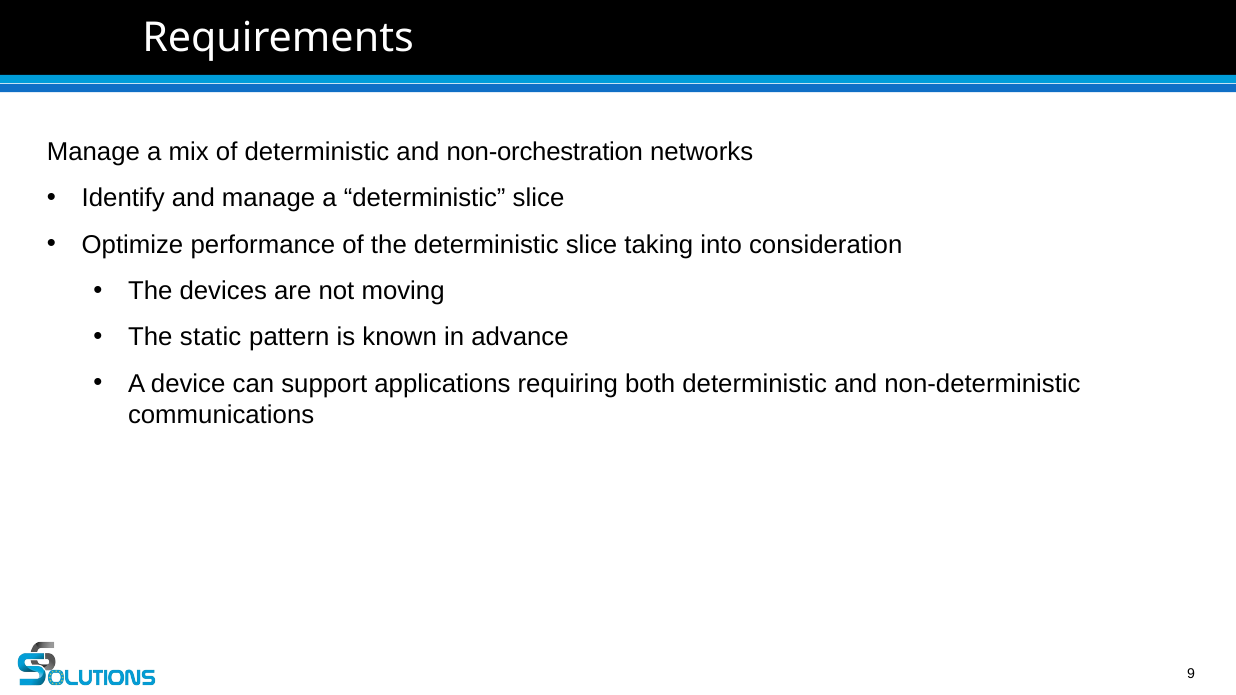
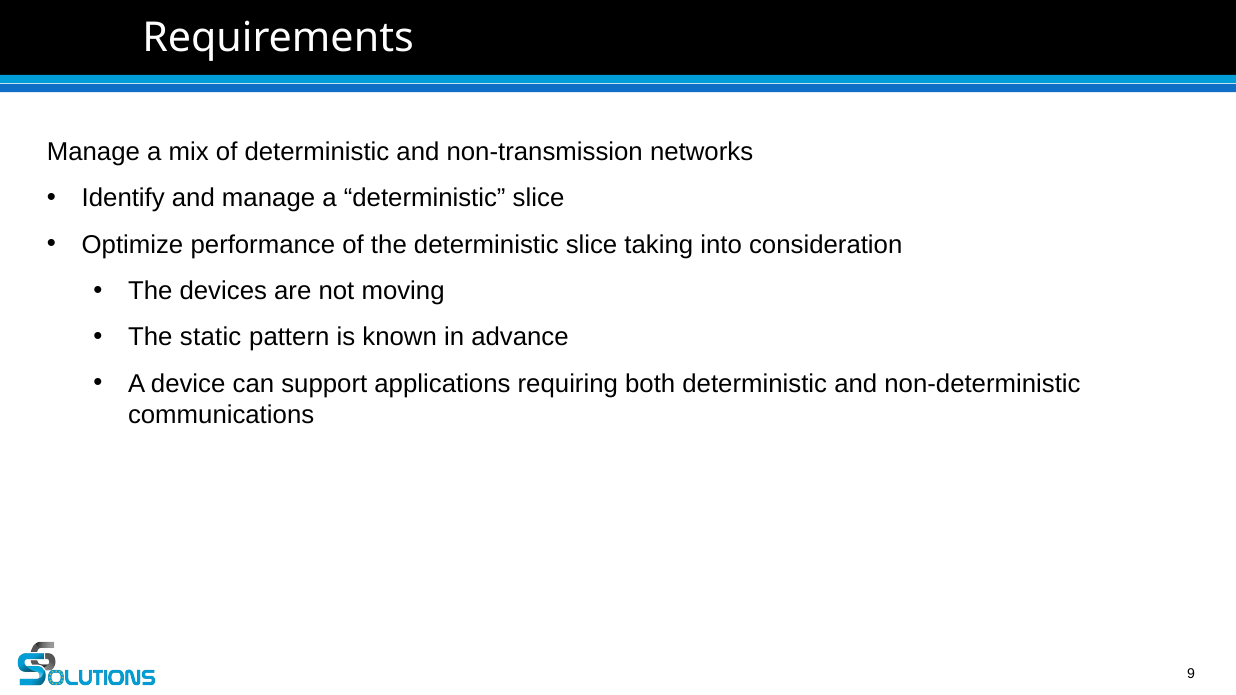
non-orchestration: non-orchestration -> non-transmission (545, 152)
